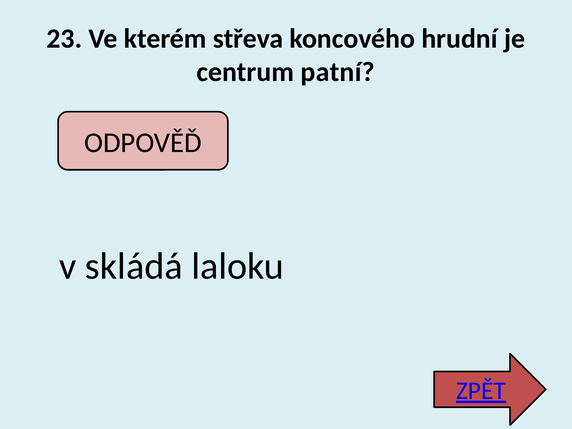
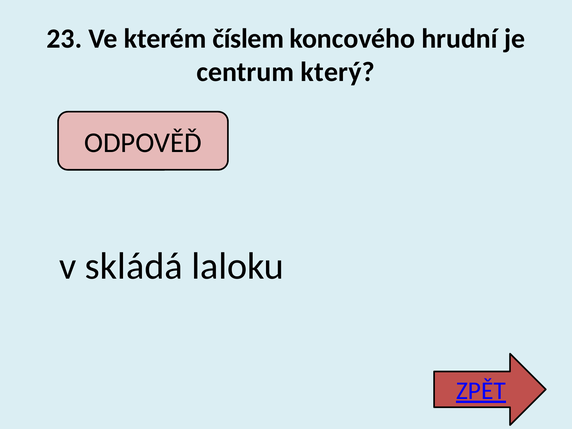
střeva: střeva -> číslem (248, 39)
patní: patní -> který (338, 72)
